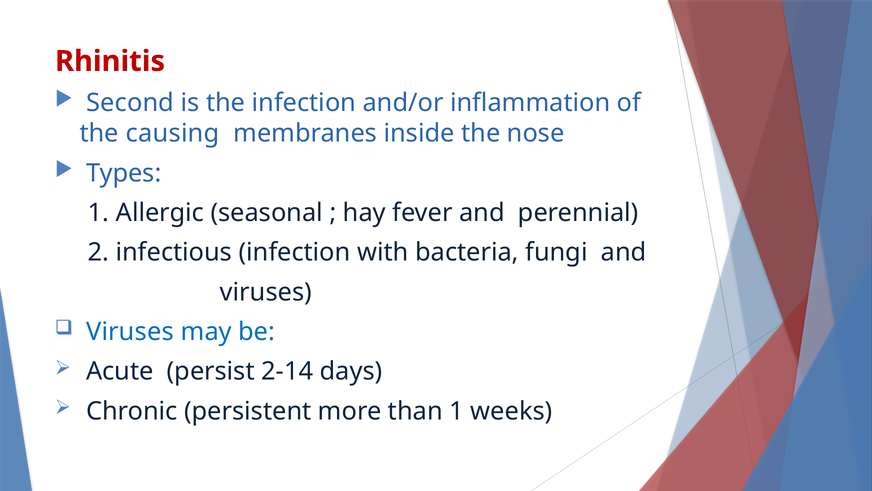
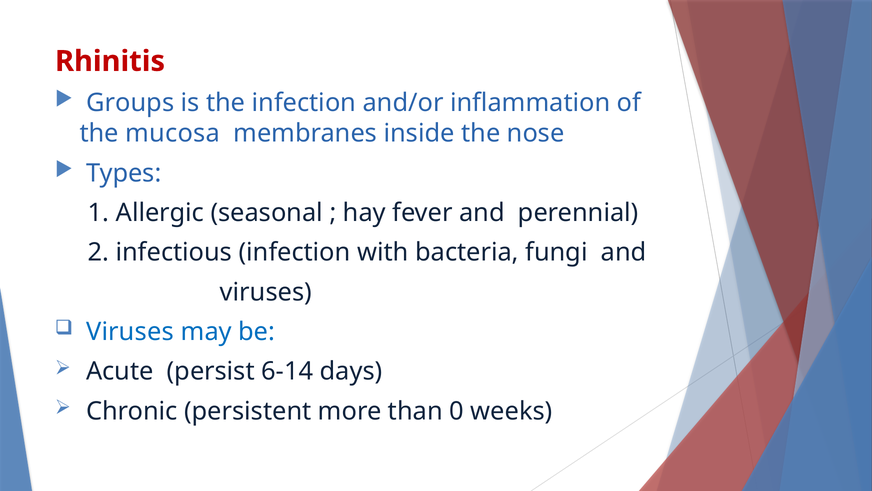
Second: Second -> Groups (130, 103)
causing: causing -> mucosa (173, 133)
2-14: 2-14 -> 6-14 (287, 371)
than 1: 1 -> 0 (457, 411)
